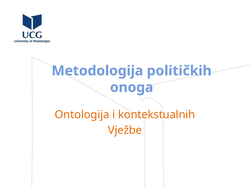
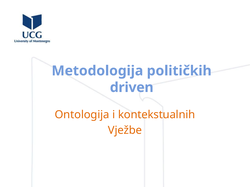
onoga: onoga -> driven (132, 88)
